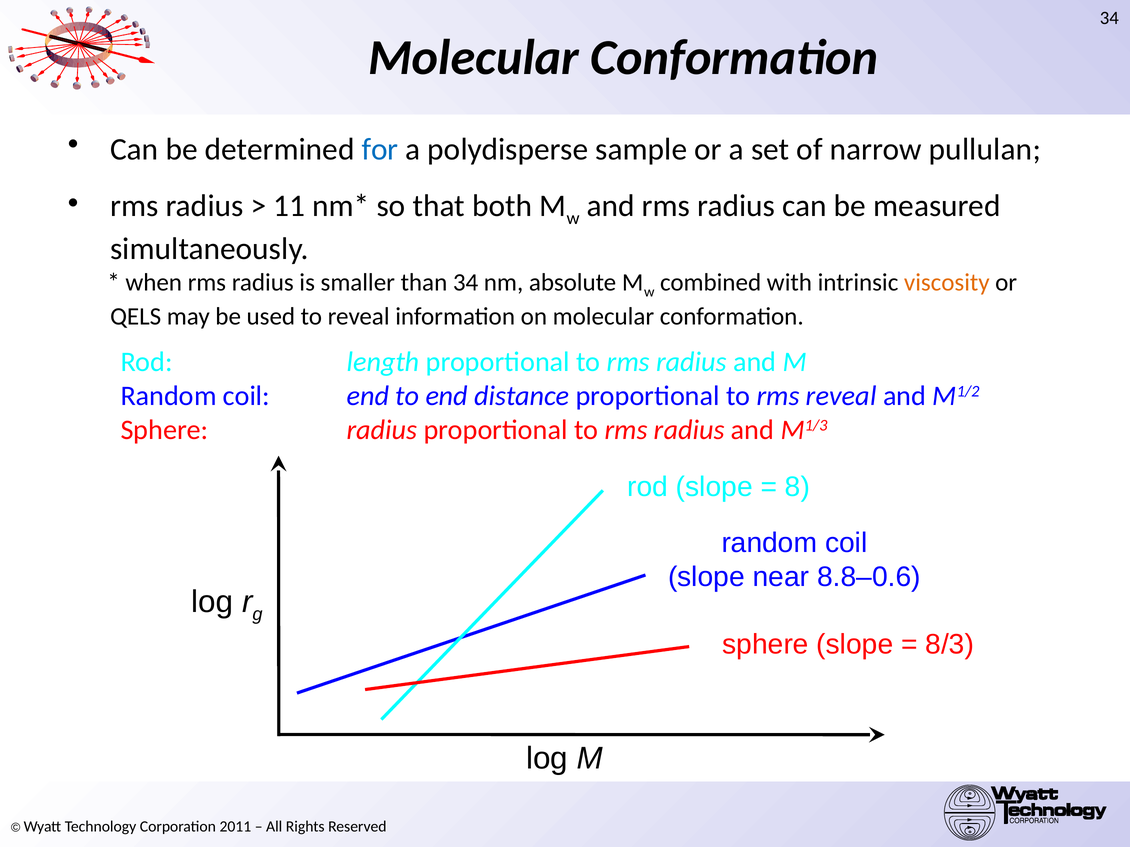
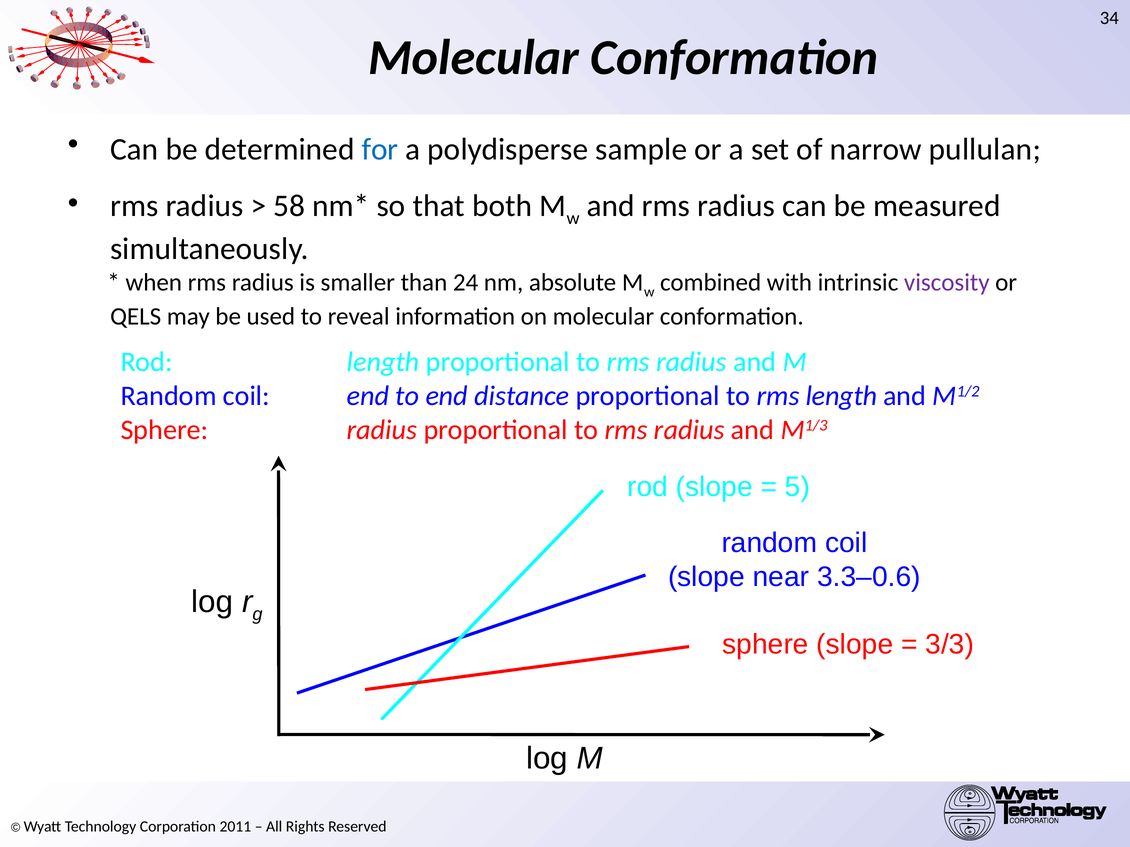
11: 11 -> 58 (289, 206)
than 34: 34 -> 24 (466, 282)
viscosity colour: orange -> purple (947, 282)
rms reveal: reveal -> length (841, 396)
8: 8 -> 5 (797, 487)
8.8–0.6: 8.8–0.6 -> 3.3–0.6 (869, 577)
8/3: 8/3 -> 3/3 (950, 645)
